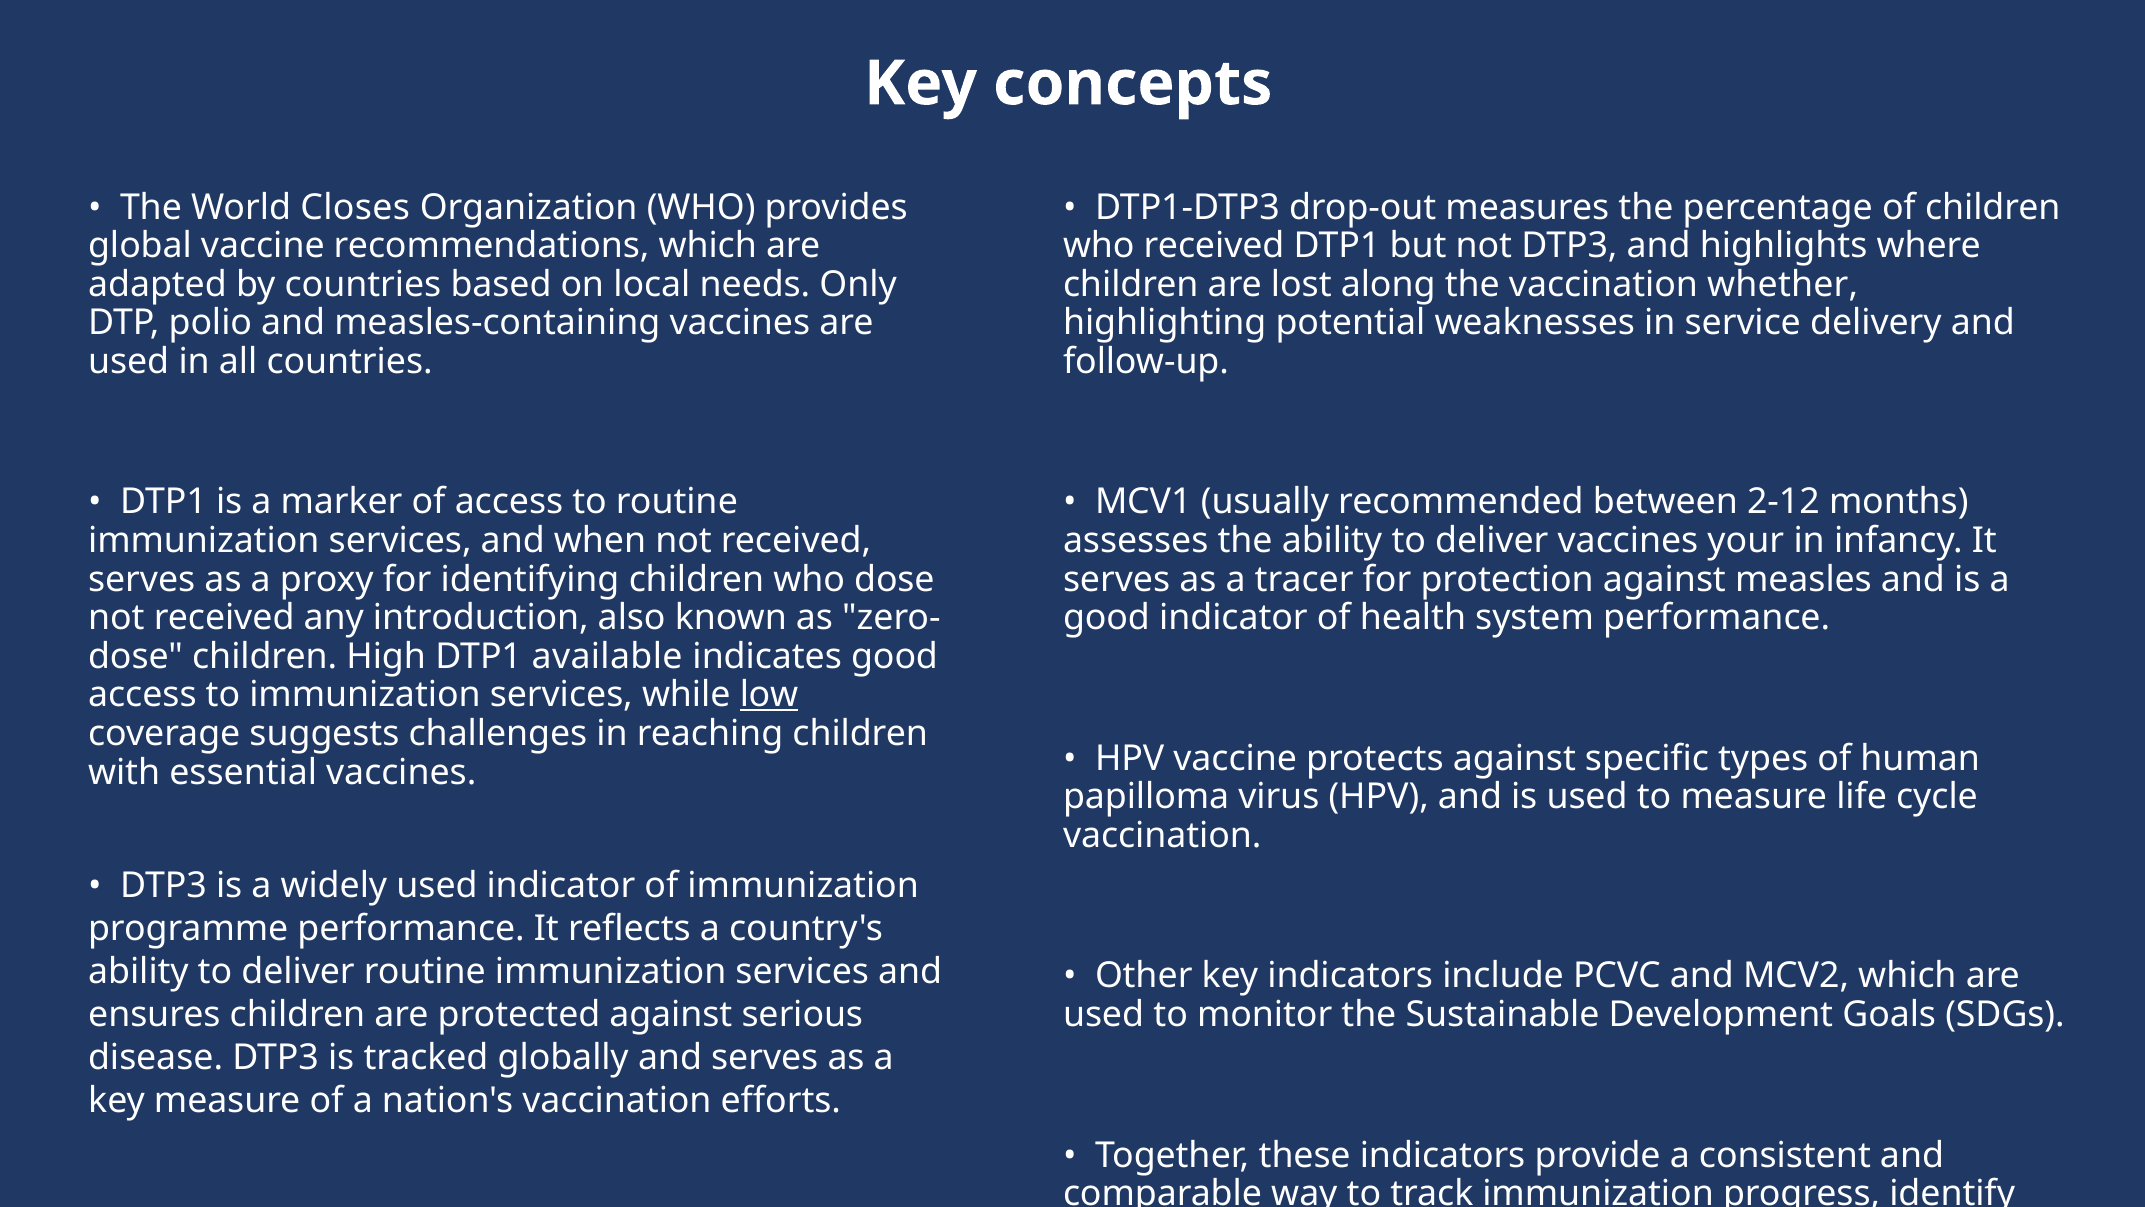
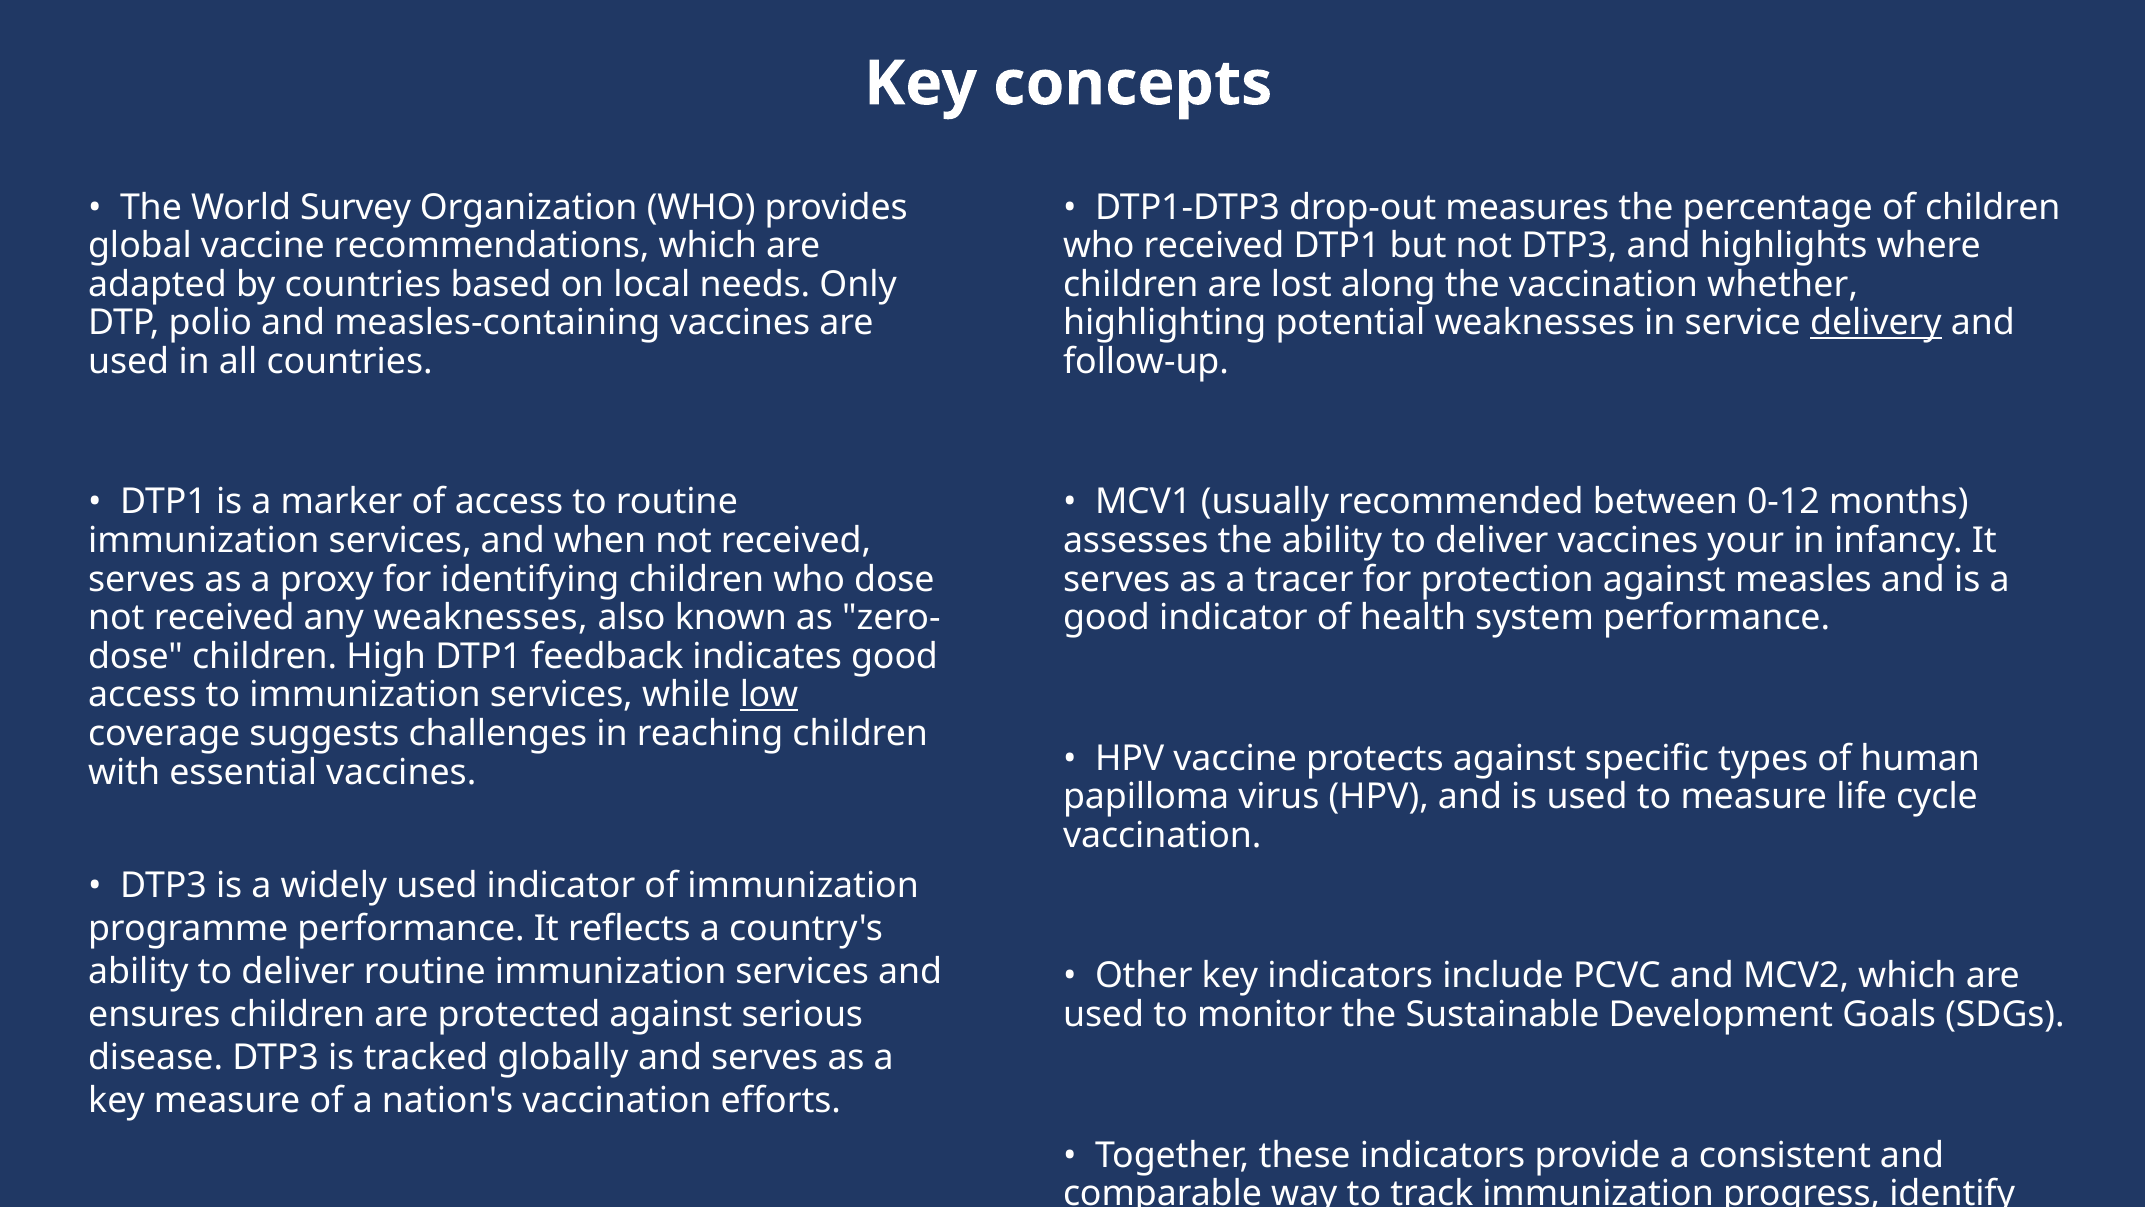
Closes: Closes -> Survey (356, 207)
delivery underline: none -> present (1876, 323)
2-12: 2-12 -> 0-12 (1783, 502)
any introduction: introduction -> weaknesses (481, 618)
available: available -> feedback (607, 656)
